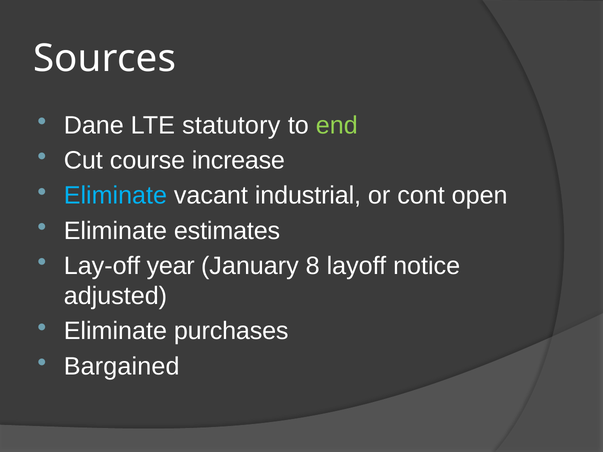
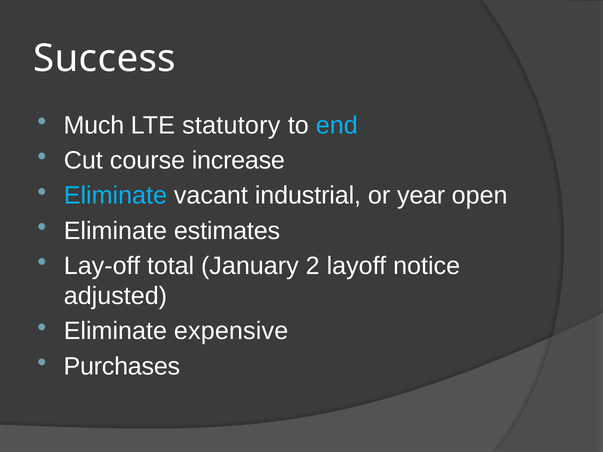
Sources: Sources -> Success (105, 58)
Dane: Dane -> Much (94, 125)
end colour: light green -> light blue (337, 125)
cont: cont -> year (421, 196)
year: year -> total (171, 266)
8: 8 -> 2 (313, 266)
purchases: purchases -> expensive (231, 331)
Bargained: Bargained -> Purchases (122, 367)
